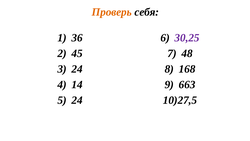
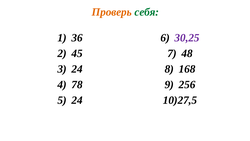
себя colour: black -> green (147, 12)
14: 14 -> 78 (77, 84)
663: 663 -> 256 (187, 84)
